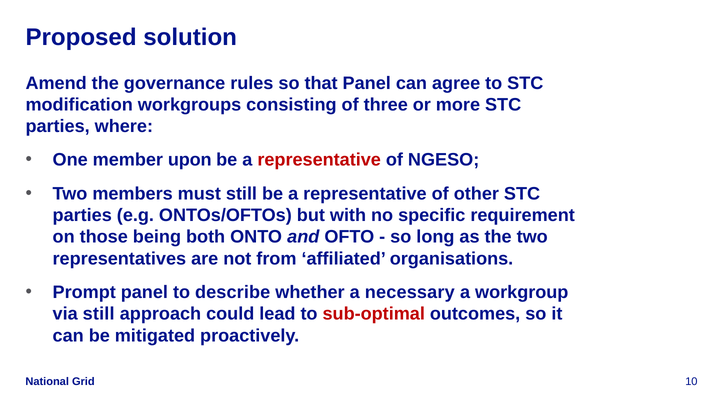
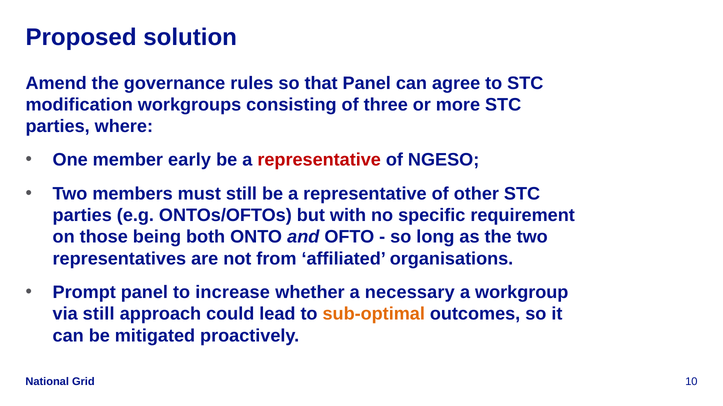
upon: upon -> early (190, 160)
describe: describe -> increase (233, 293)
sub-optimal colour: red -> orange (374, 315)
